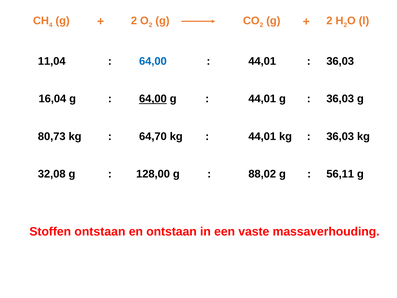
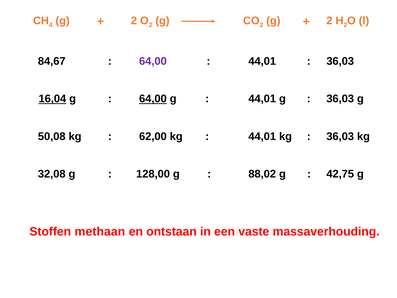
11,04: 11,04 -> 84,67 (52, 61)
64,00 colour: blue -> purple (153, 61)
16,04 underline: none -> present (52, 99)
80,73: 80,73 -> 50,08 (52, 136)
64,70: 64,70 -> 62,00 (153, 136)
56,11: 56,11 -> 42,75 (340, 174)
Stoffen ontstaan: ontstaan -> methaan (100, 231)
